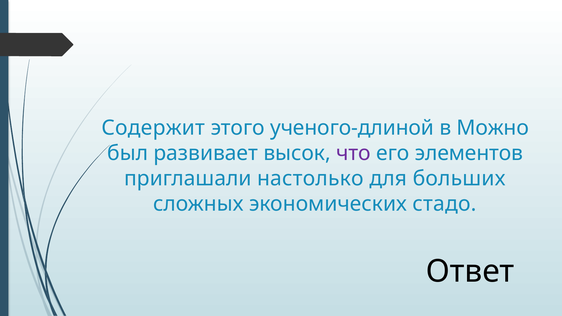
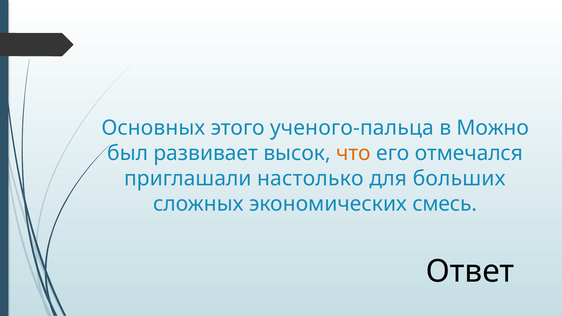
Содержит: Содержит -> Основных (153, 128)
ученого-длиной: ученого-длиной -> ученого-пальца (352, 128)
что colour: purple -> orange (354, 153)
элементов: элементов -> отмечался (469, 153)
стадо: стадо -> смесь (445, 204)
